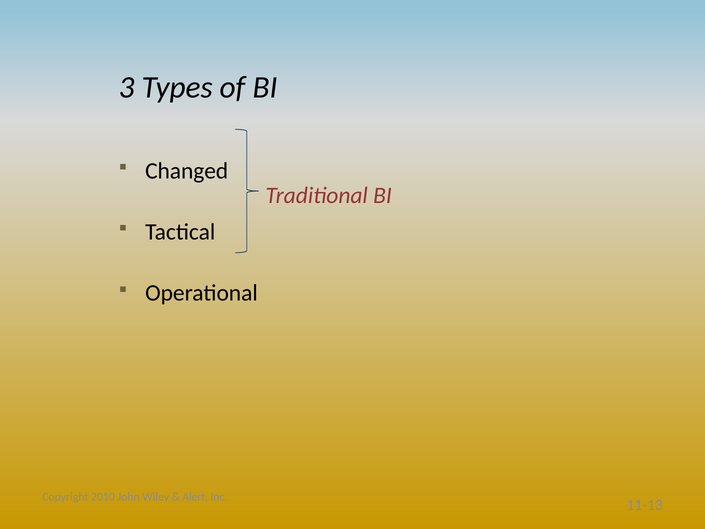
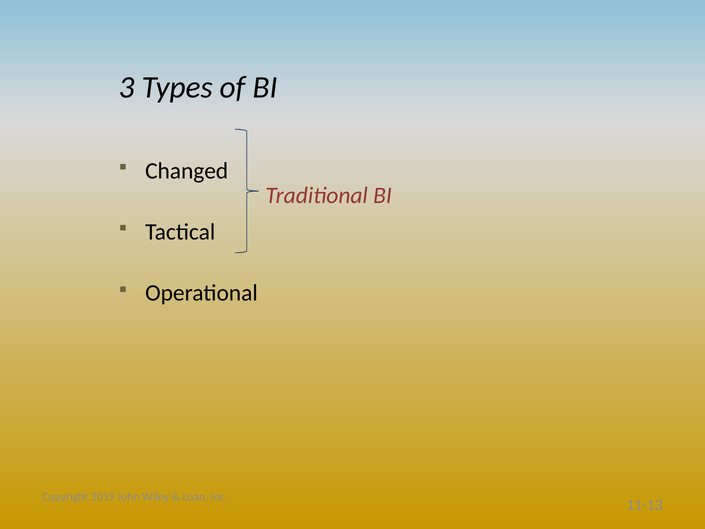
2010: 2010 -> 2019 (103, 497)
Alert: Alert -> Loan (195, 497)
